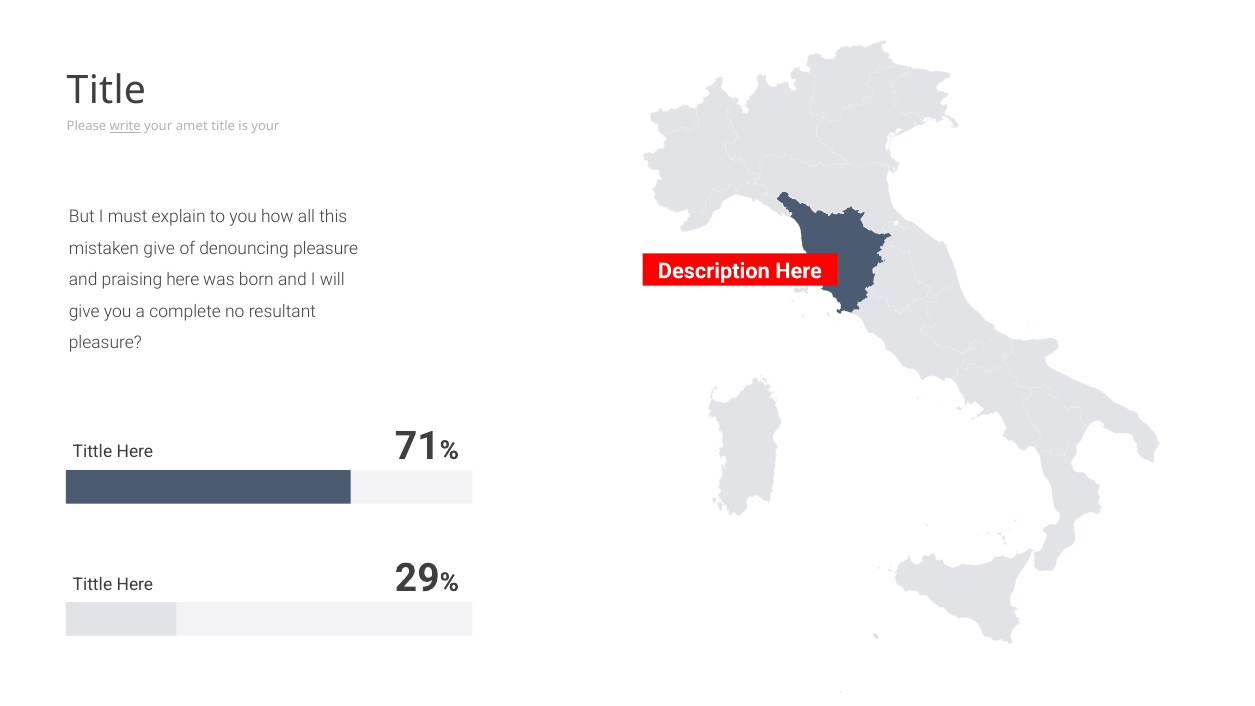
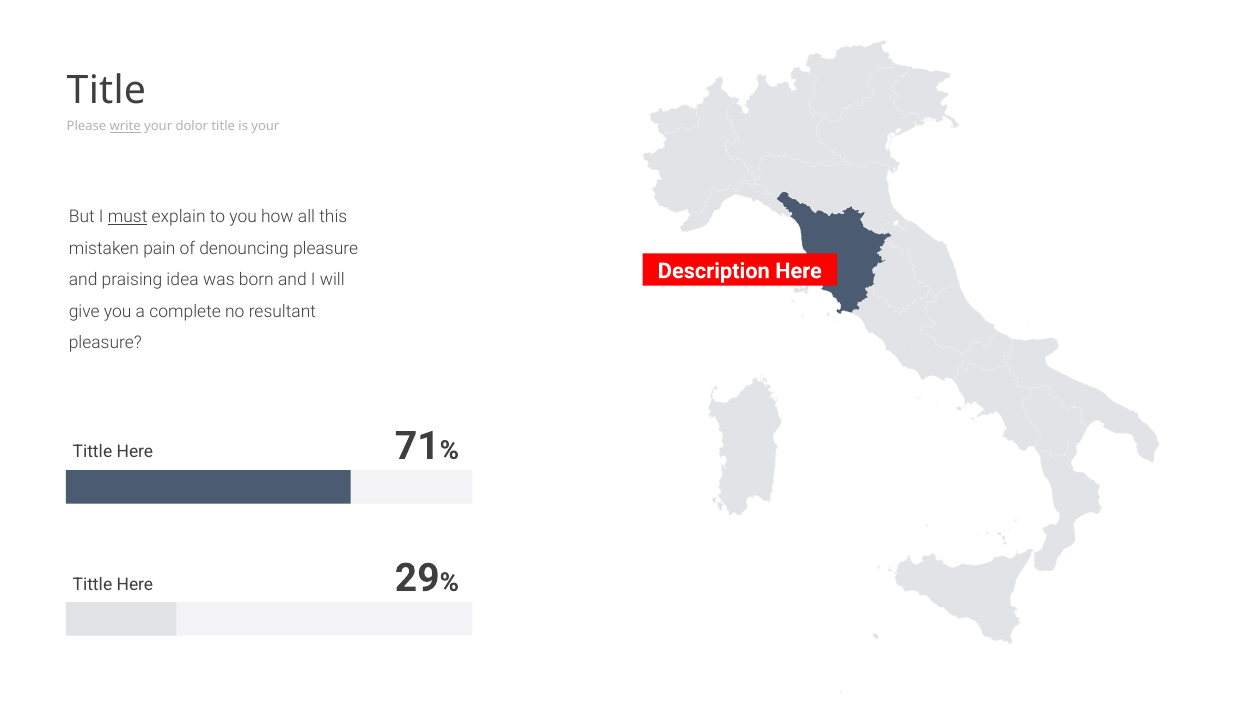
amet: amet -> dolor (192, 127)
must underline: none -> present (128, 217)
mistaken give: give -> pain (159, 249)
praising here: here -> idea (183, 280)
